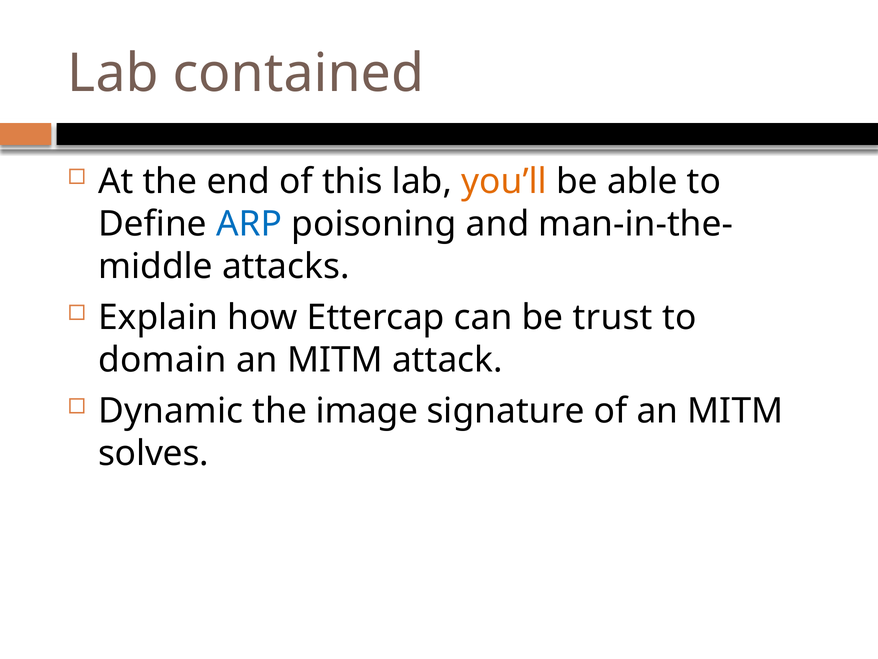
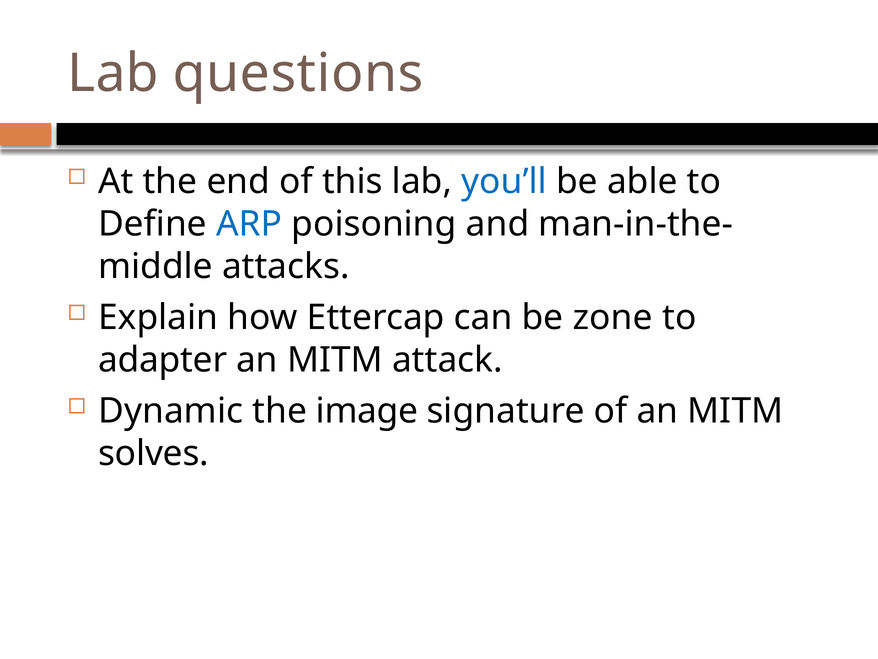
contained: contained -> questions (298, 73)
you’ll colour: orange -> blue (504, 182)
trust: trust -> zone (613, 318)
domain: domain -> adapter (163, 360)
